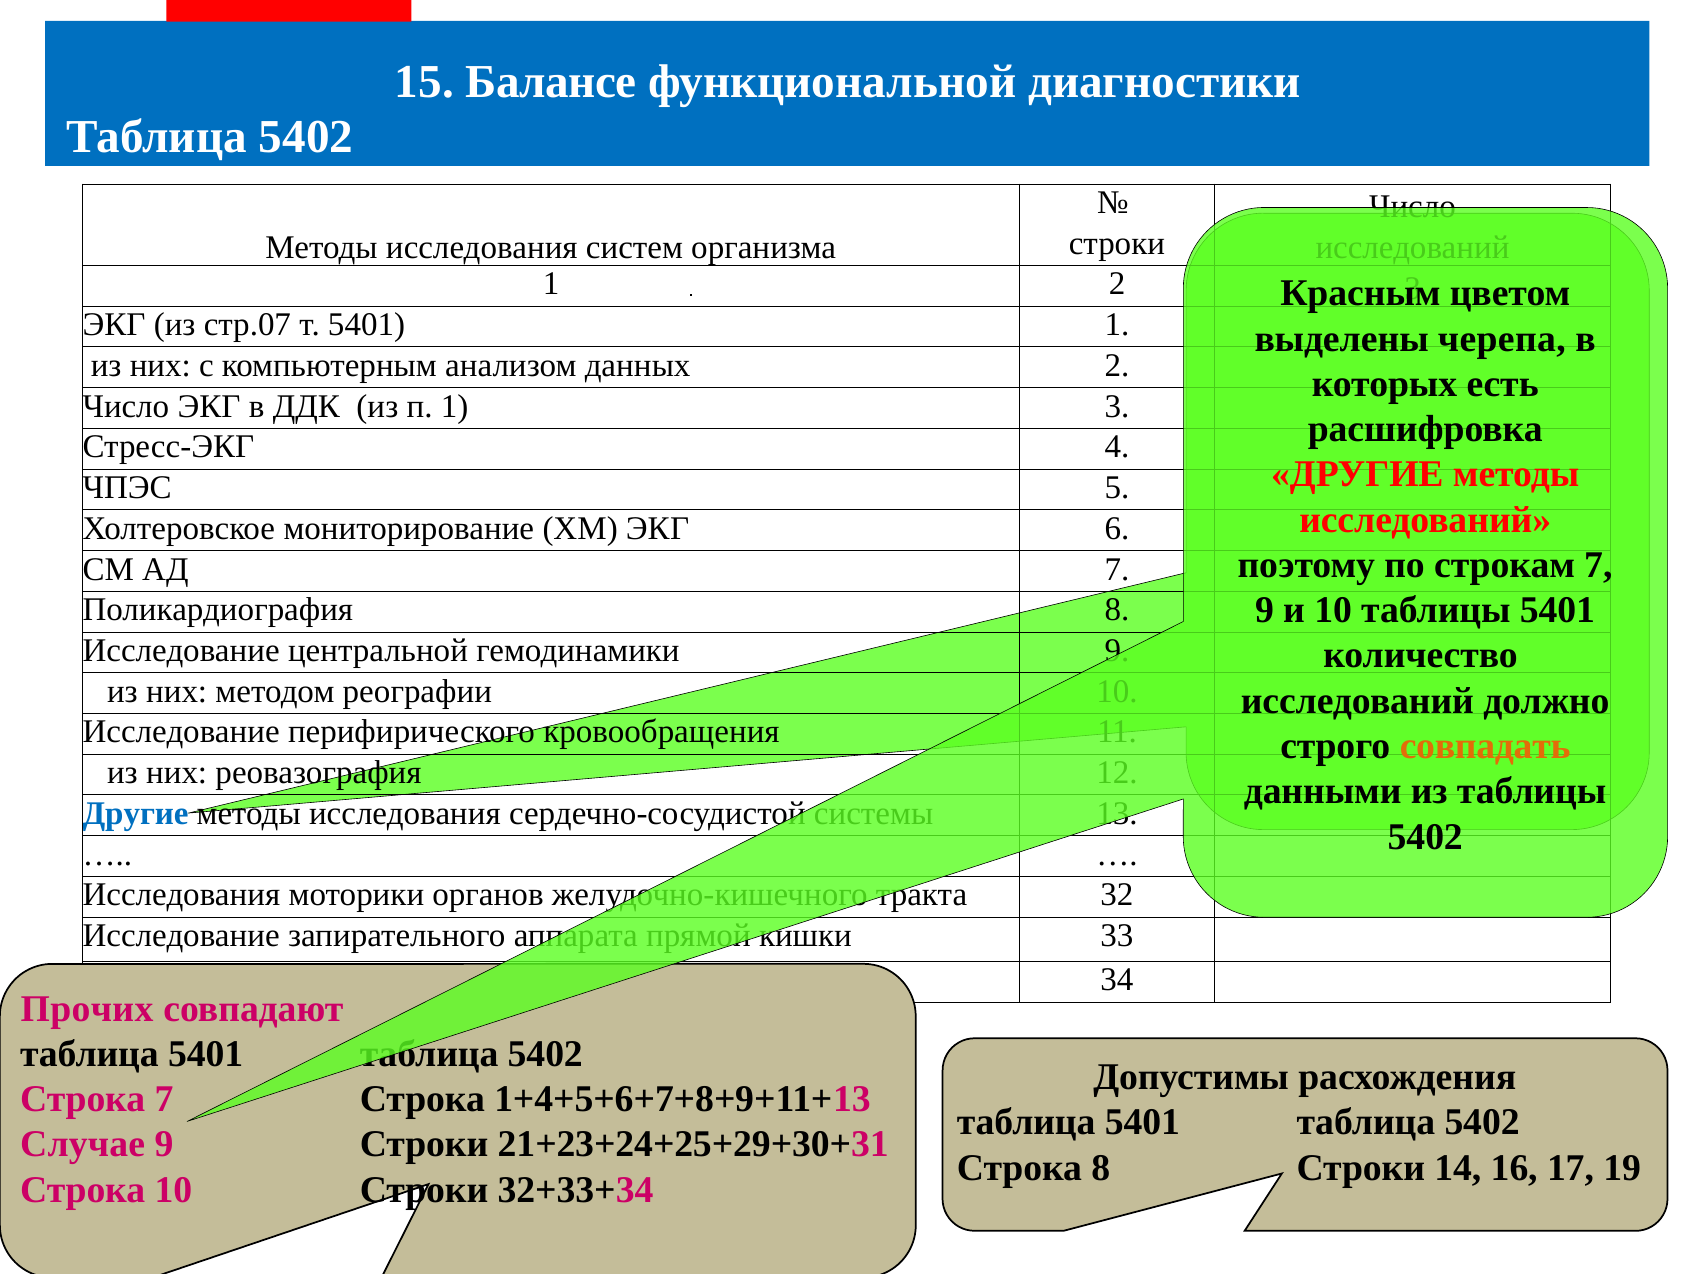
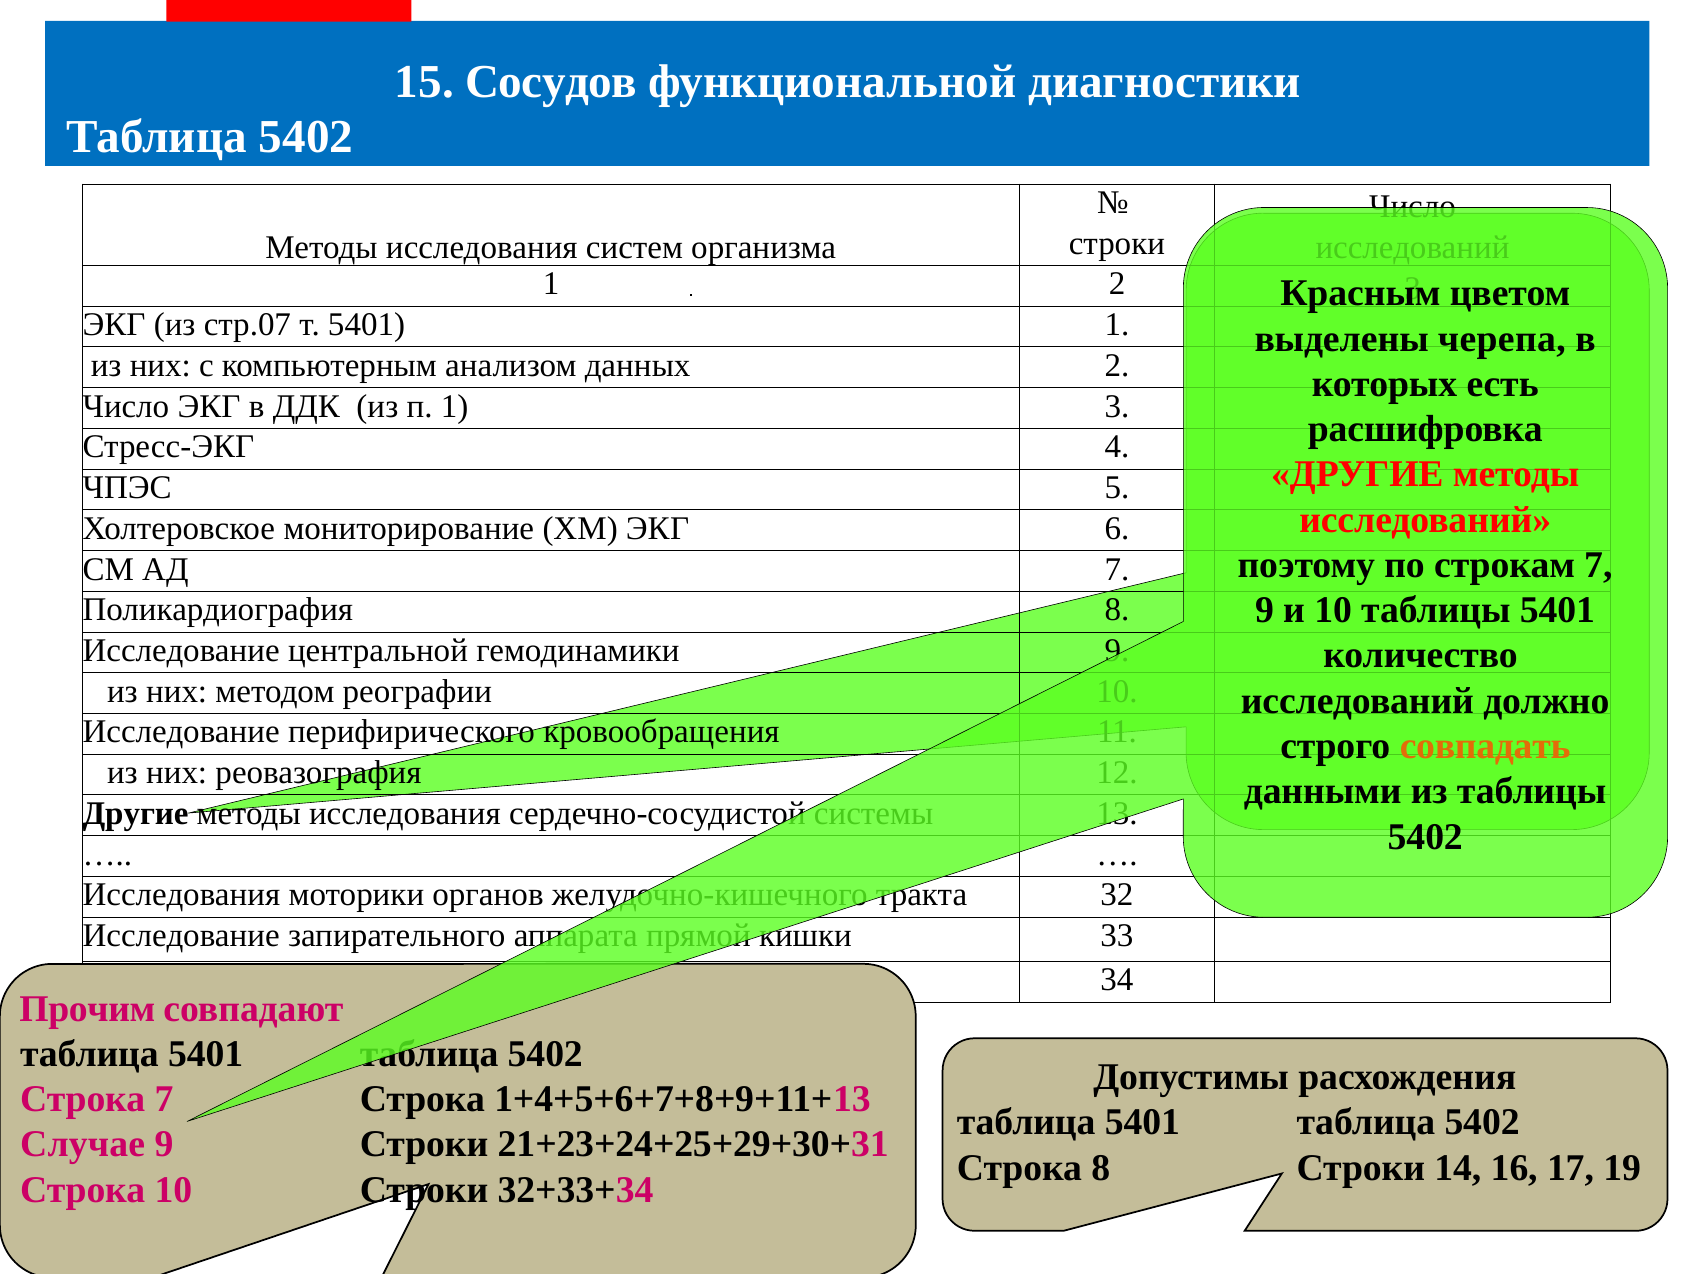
Балансе: Балансе -> Сосудов (551, 82)
Другие colour: blue -> black (136, 813)
Прочих: Прочих -> Прочим (87, 1008)
